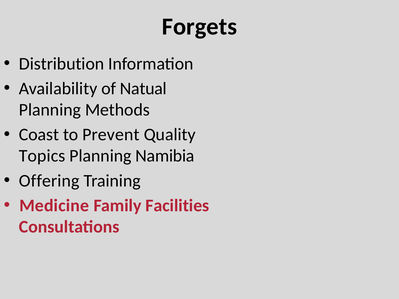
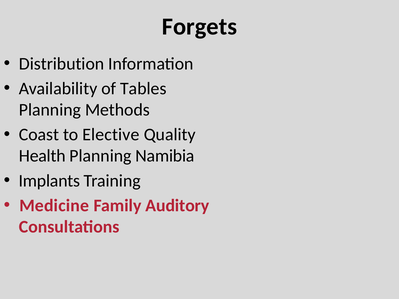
Natual: Natual -> Tables (143, 89)
Prevent: Prevent -> Elective (111, 135)
Topics: Topics -> Health (42, 156)
Offering: Offering -> Implants (49, 181)
Facilities: Facilities -> Auditory (177, 206)
